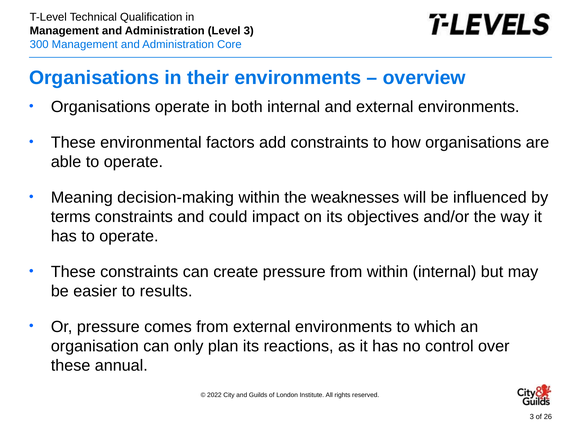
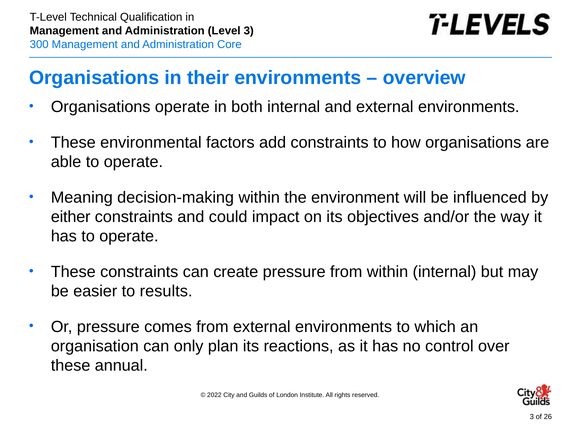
weaknesses: weaknesses -> environment (355, 197)
terms: terms -> either (71, 217)
